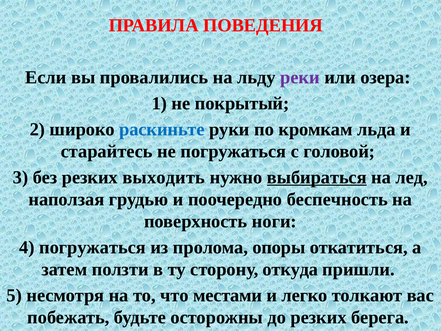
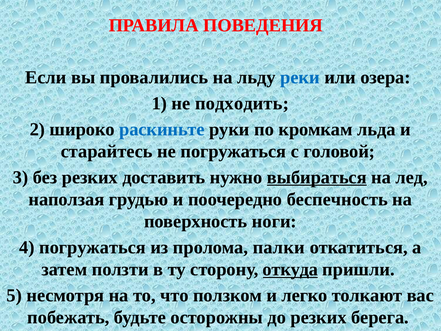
реки colour: purple -> blue (300, 77)
покрытый: покрытый -> подходить (242, 103)
выходить: выходить -> доставить (164, 177)
опоры: опоры -> палки (279, 247)
откуда underline: none -> present (290, 269)
местами: местами -> ползком (228, 295)
